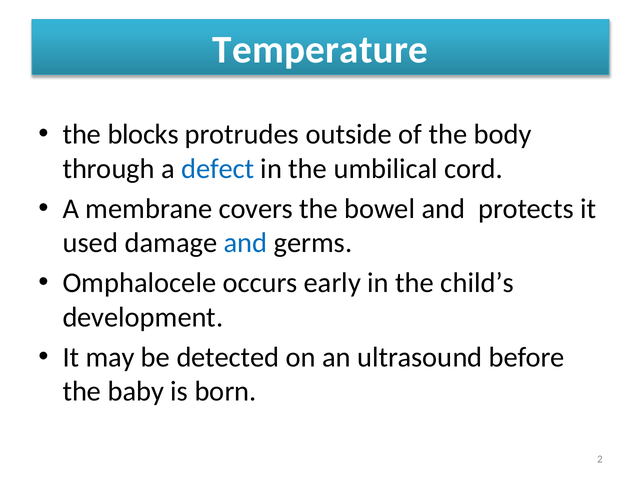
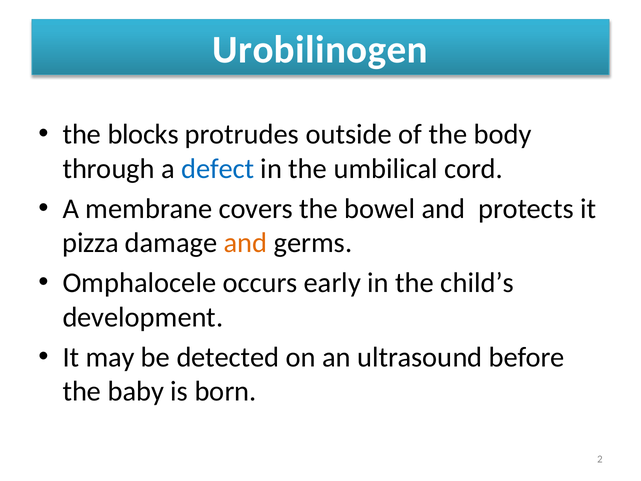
Temperature: Temperature -> Urobilinogen (320, 50)
used: used -> pizza (91, 243)
and colour: blue -> orange (245, 243)
